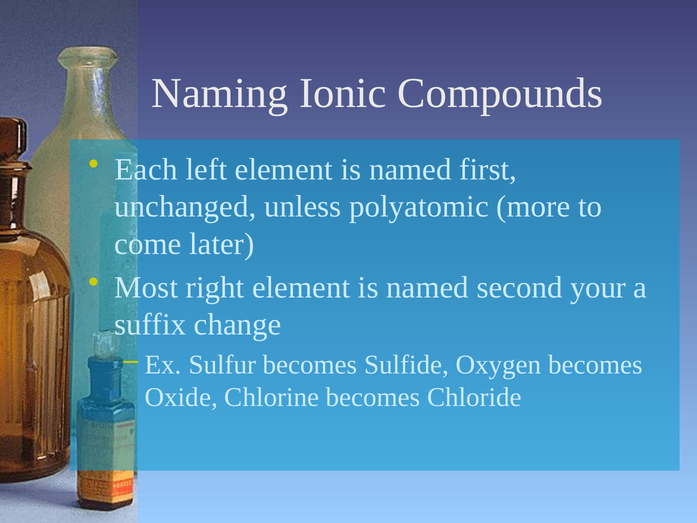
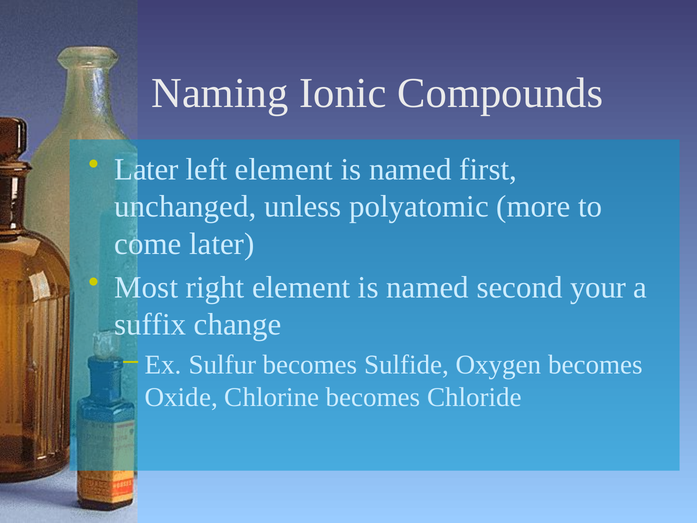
Each: Each -> Later (146, 169)
